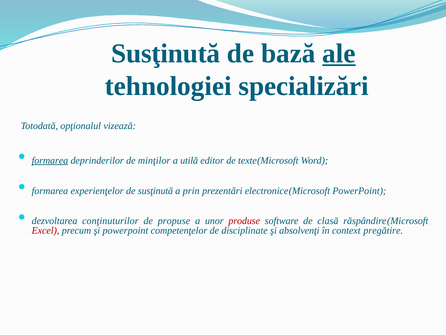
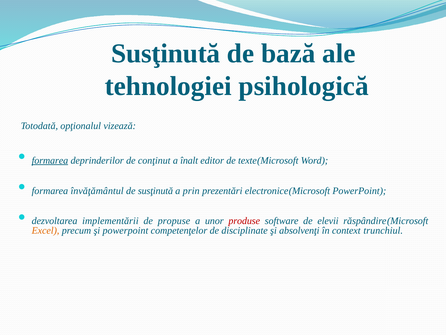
ale underline: present -> none (339, 53)
specializări: specializări -> psihologică (304, 86)
minţilor: minţilor -> conţinut (154, 160)
utilă: utilă -> înalt (189, 160)
experienţelor: experienţelor -> învăţământul (97, 190)
conţinuturilor: conţinuturilor -> implementării (110, 221)
clasă: clasă -> elevii (328, 221)
Excel colour: red -> orange (46, 230)
pregătire: pregătire -> trunchiul (383, 230)
